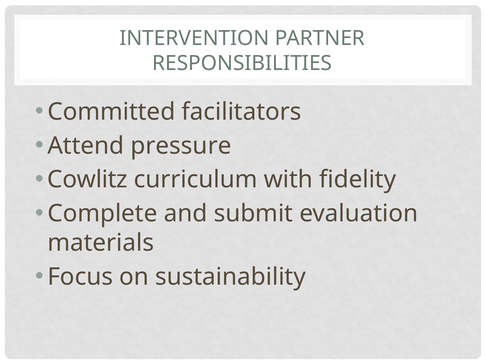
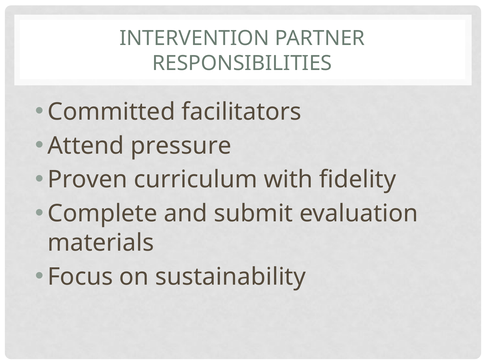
Cowlitz: Cowlitz -> Proven (87, 180)
